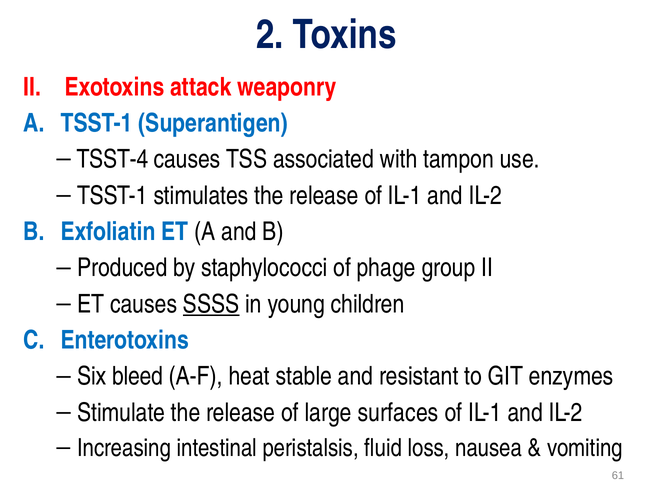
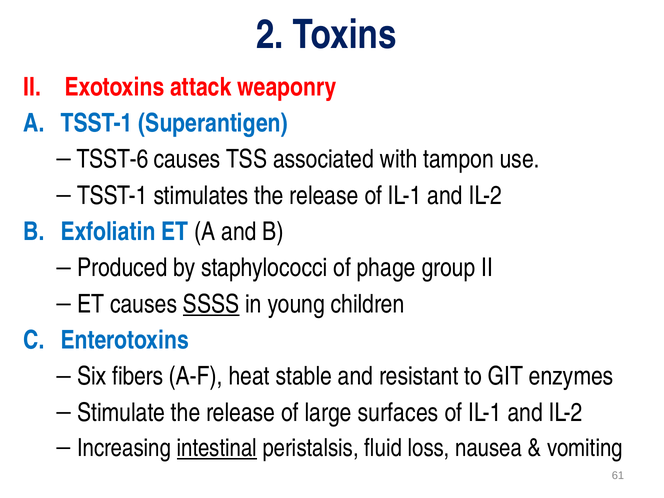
TSST-4: TSST-4 -> TSST-6 (113, 159)
bleed: bleed -> fibers (138, 376)
intestinal underline: none -> present (217, 448)
